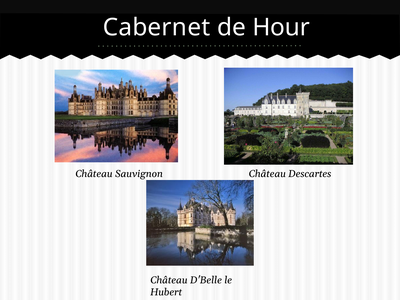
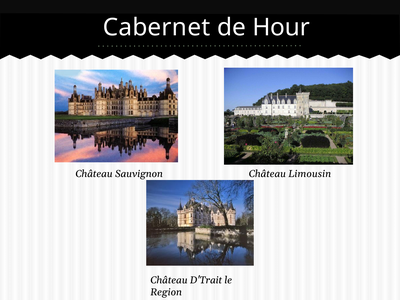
Descartes: Descartes -> Limousin (310, 174)
D'Belle: D'Belle -> D'Trait (206, 280)
Hubert: Hubert -> Region (166, 292)
